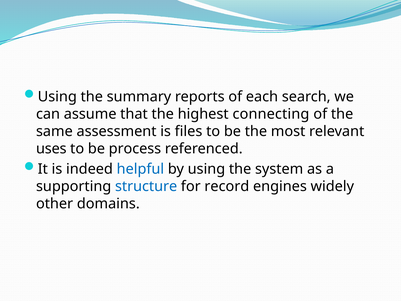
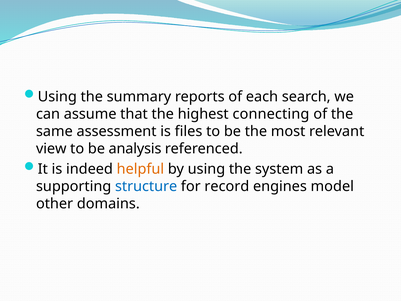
uses: uses -> view (51, 149)
process: process -> analysis (135, 149)
helpful colour: blue -> orange (140, 169)
widely: widely -> model (332, 186)
